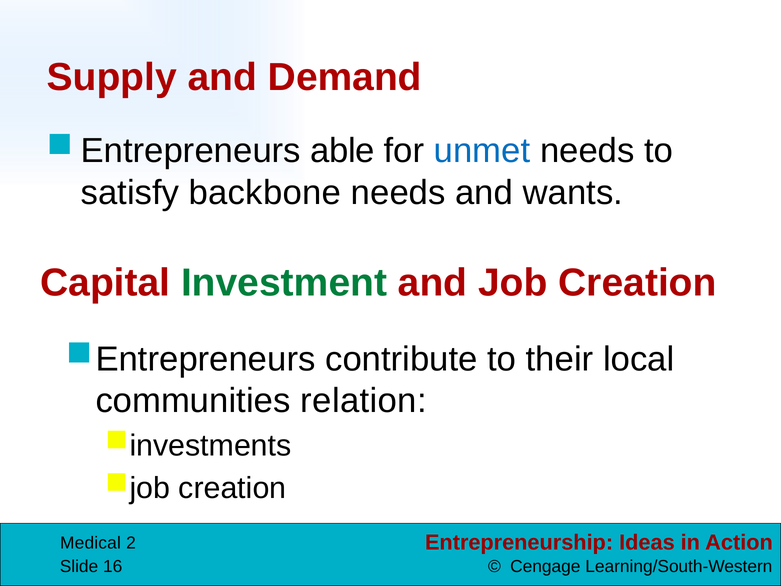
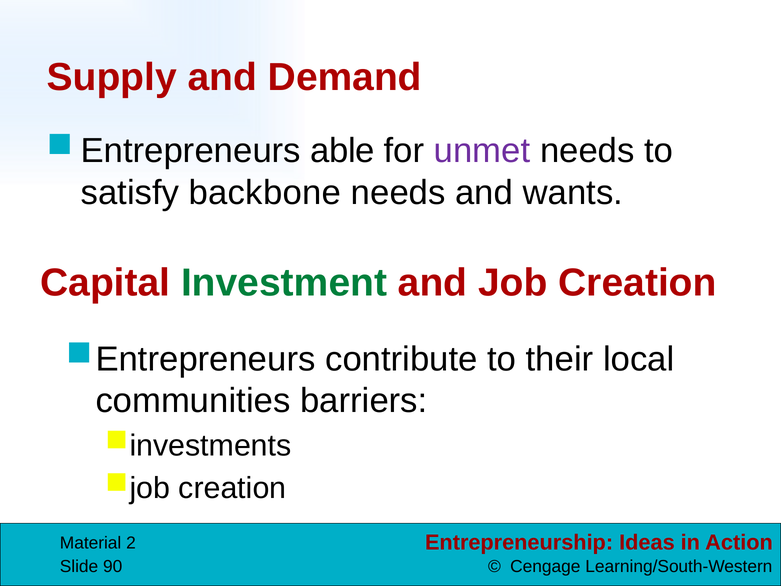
unmet colour: blue -> purple (482, 151)
relation: relation -> barriers (364, 401)
Medical: Medical -> Material (91, 543)
16: 16 -> 90 (113, 566)
